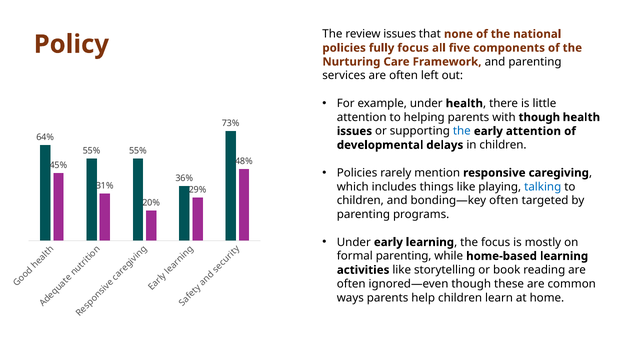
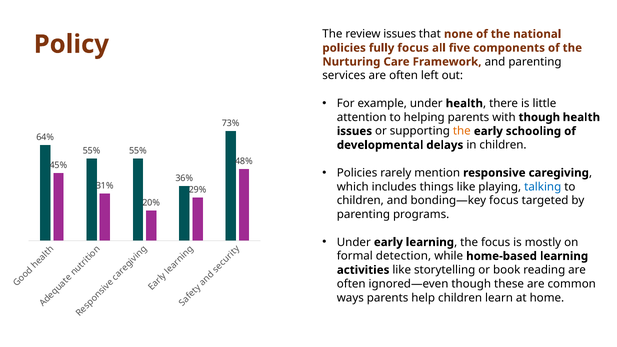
the colour: blue -> orange (462, 131)
early attention: attention -> schooling (533, 131)
bonding—key often: often -> focus (504, 201)
formal parenting: parenting -> detection (403, 256)
